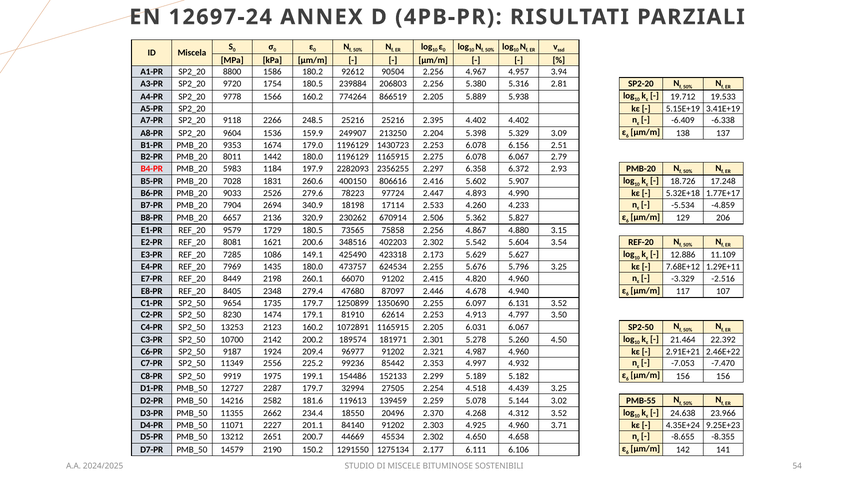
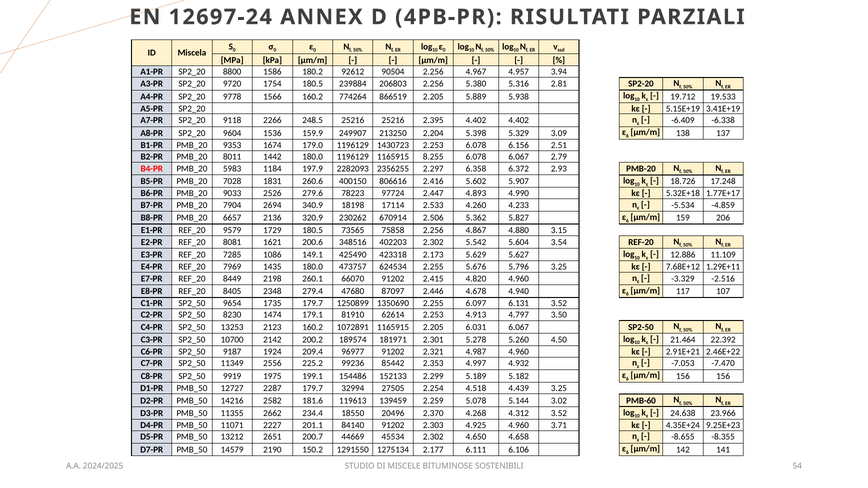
2.275: 2.275 -> 8.255 (433, 157)
129: 129 -> 159 (683, 218)
PMB-55: PMB-55 -> PMB-60 (641, 401)
